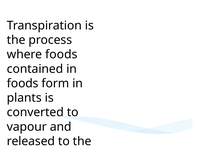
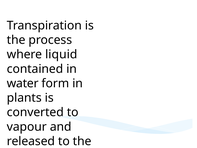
where foods: foods -> liquid (61, 54)
foods: foods -> water (23, 83)
